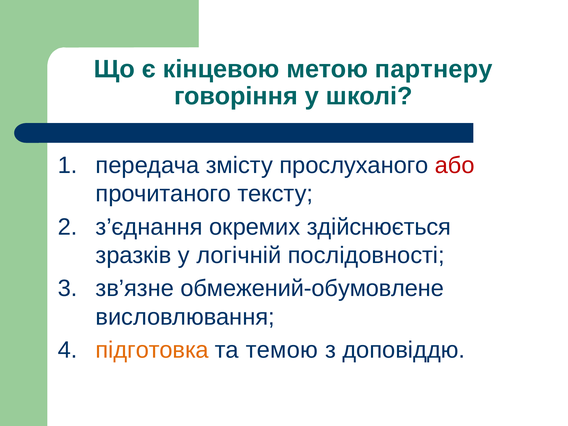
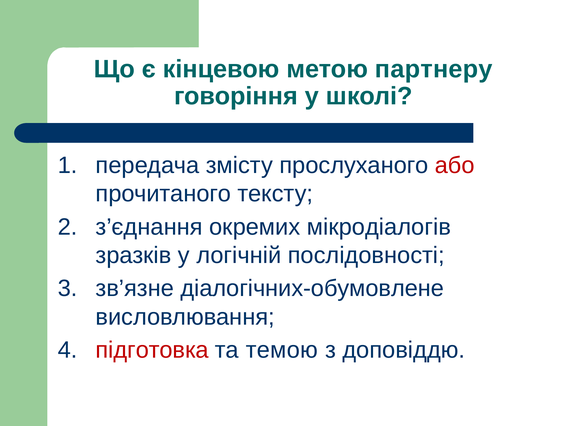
здійснюється: здійснюється -> мікродіалогів (379, 227)
обмежений-обумовлене: обмежений-обумовлене -> діалогічних-обумовлене (312, 289)
підготовка colour: orange -> red (152, 350)
